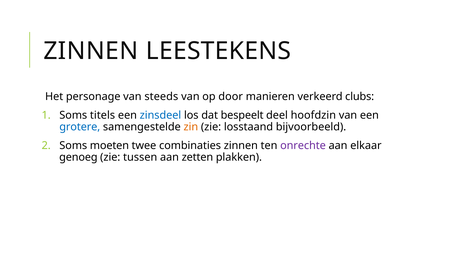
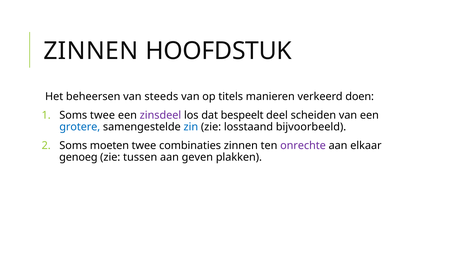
LEESTEKENS: LEESTEKENS -> HOOFDSTUK (219, 51)
personage: personage -> beheersen (93, 96)
door: door -> titels (231, 96)
clubs: clubs -> doen (360, 96)
Soms titels: titels -> twee (103, 115)
zinsdeel colour: blue -> purple (160, 115)
hoofdzin: hoofdzin -> scheiden (313, 115)
zin colour: orange -> blue (191, 127)
zetten: zetten -> geven (197, 157)
